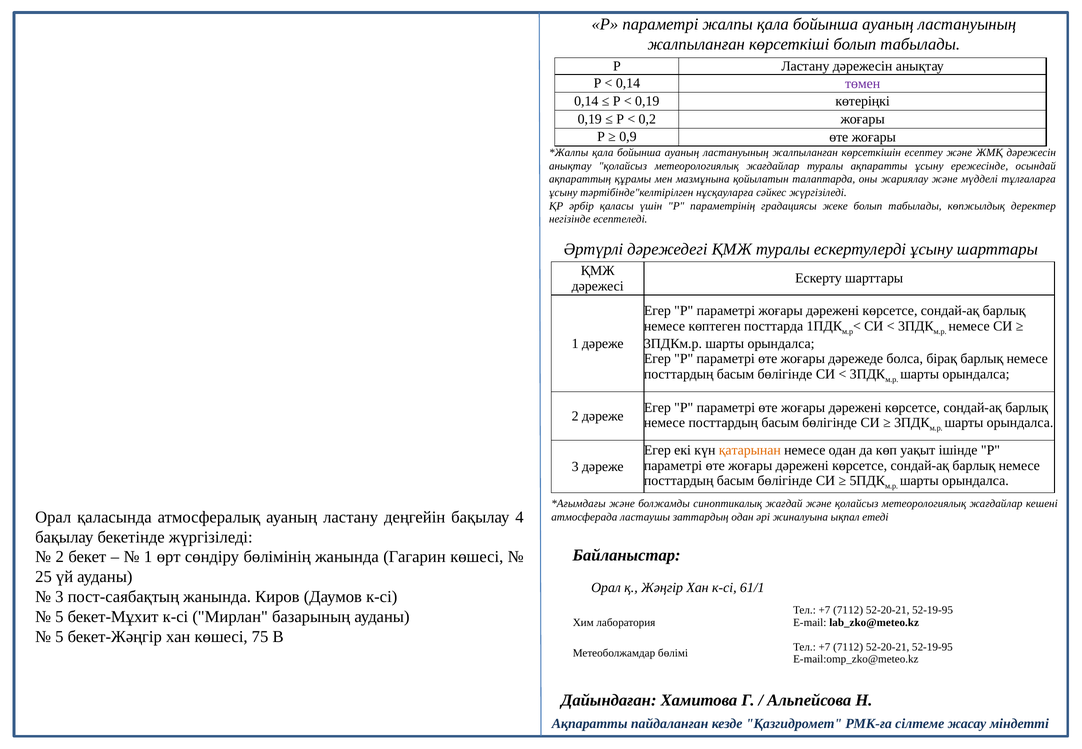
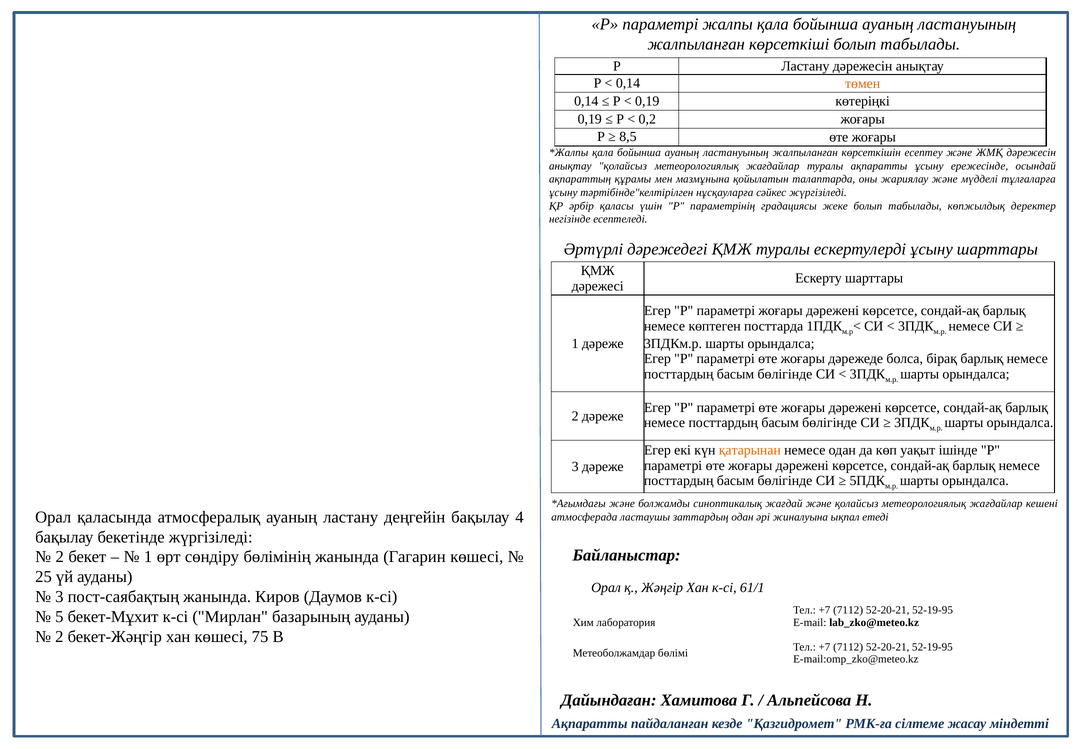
төмен colour: purple -> orange (863, 84)
0,9: 0,9 -> 8,5 (628, 137)
5: 5 -> 2 (59, 637)
